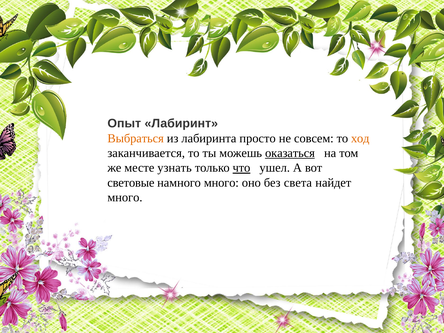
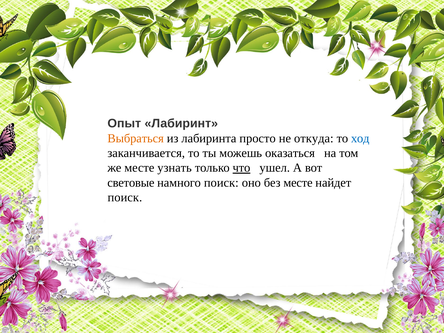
совсем: совсем -> откуда (314, 138)
ход colour: orange -> blue (360, 138)
оказаться underline: present -> none (290, 153)
намного много: много -> поиск (221, 183)
без света: света -> месте (298, 183)
много: много -> поиск (125, 197)
